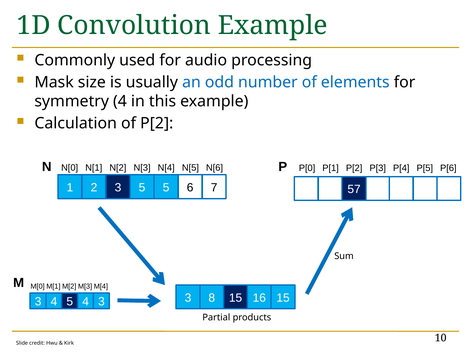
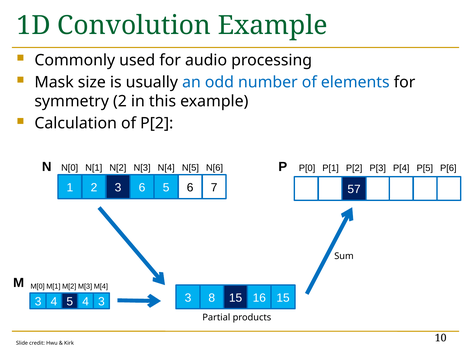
symmetry 4: 4 -> 2 (120, 101)
3 5: 5 -> 6 (142, 188)
